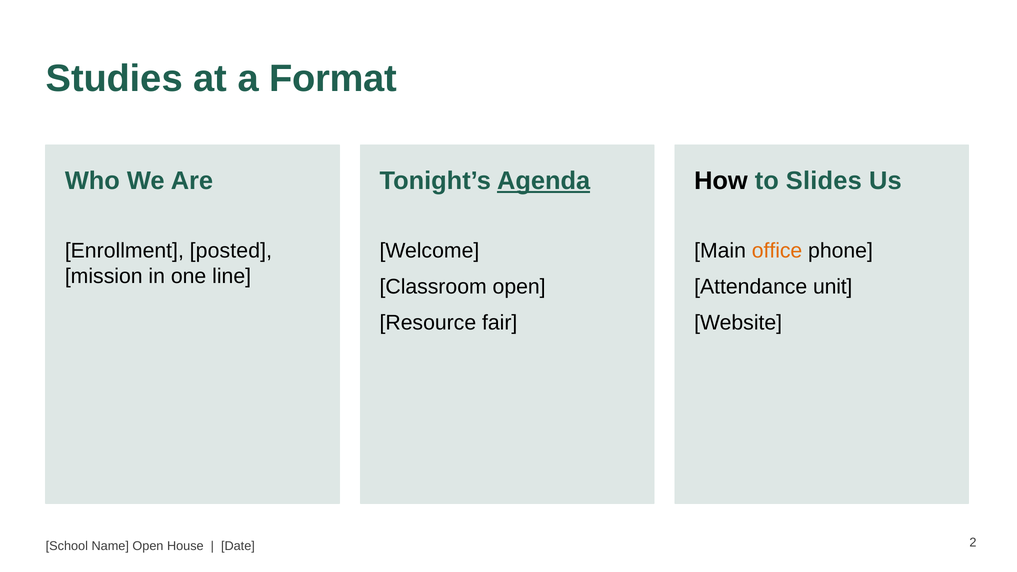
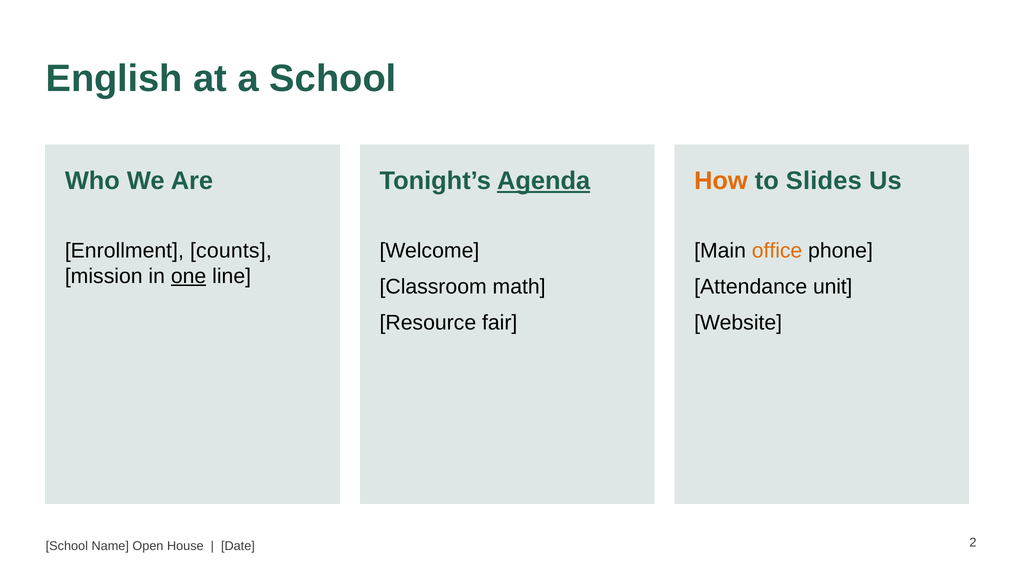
Studies: Studies -> English (114, 79)
a Format: Format -> School (333, 79)
How colour: black -> orange (721, 181)
posted: posted -> counts (231, 251)
one underline: none -> present (189, 276)
Classroom open: open -> math (519, 287)
